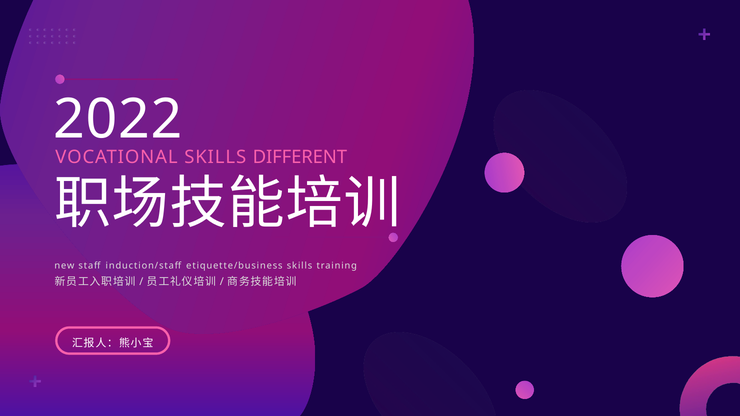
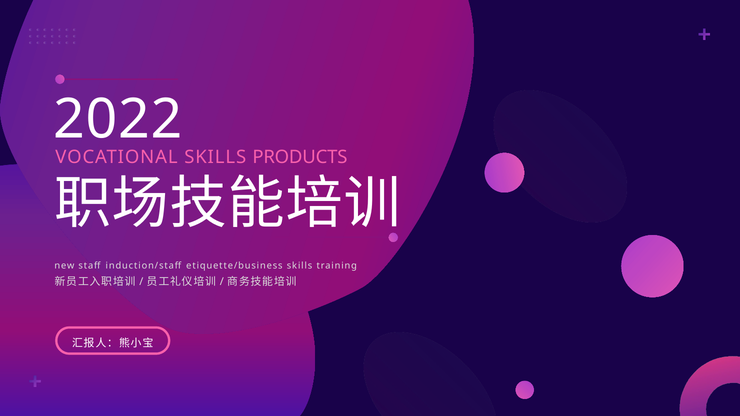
DIFFERENT: DIFFERENT -> PRODUCTS (300, 157)
